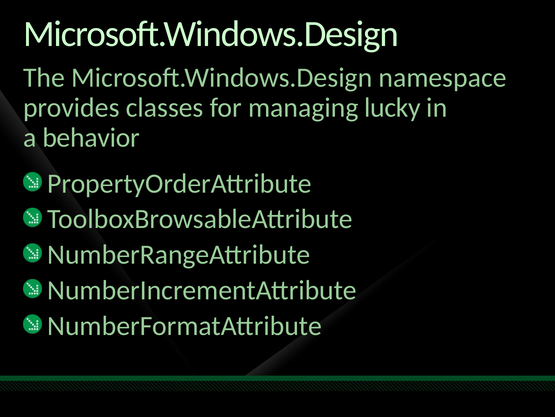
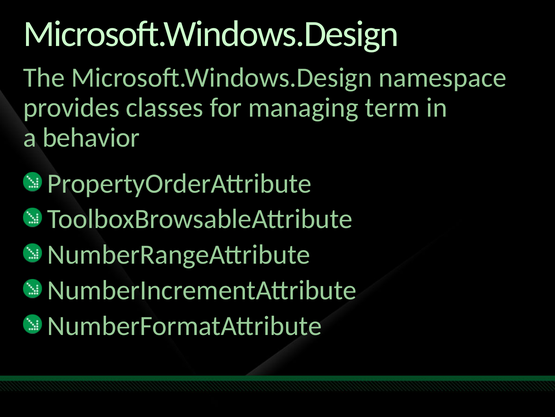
lucky: lucky -> term (392, 107)
